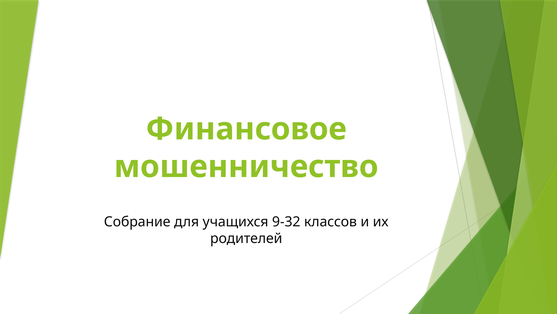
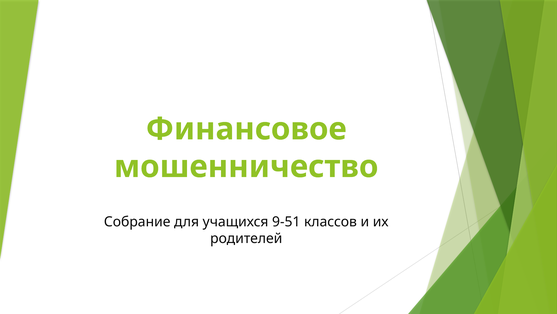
9-32: 9-32 -> 9-51 (286, 221)
